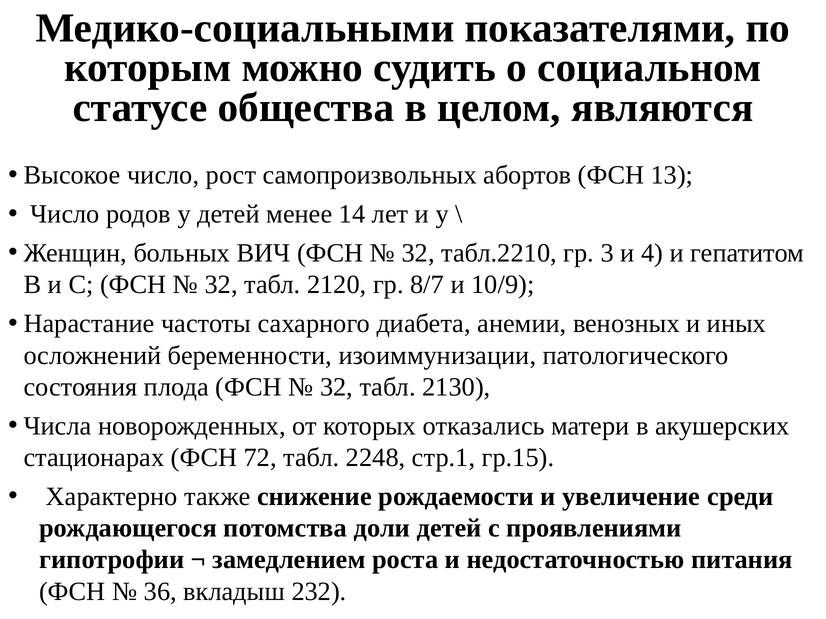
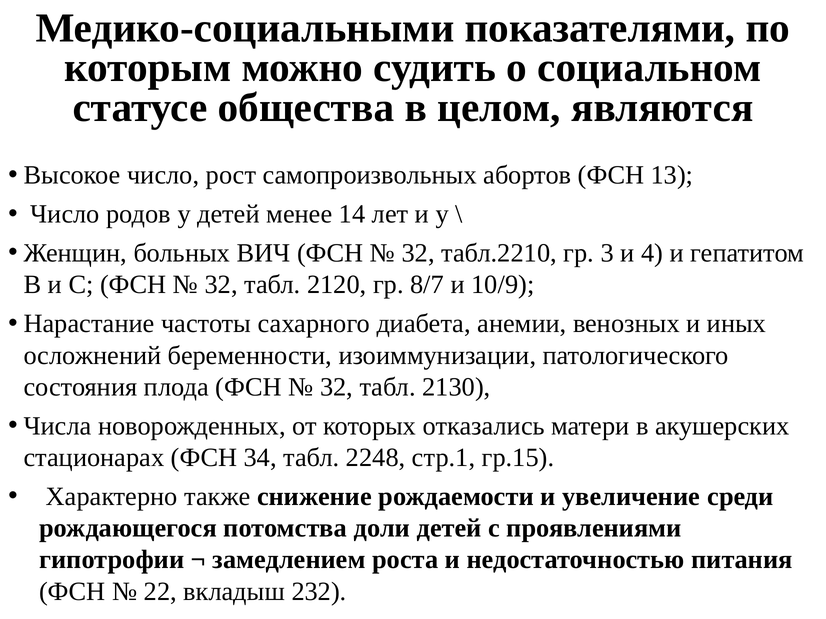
72: 72 -> 34 (260, 458)
36: 36 -> 22 (160, 592)
